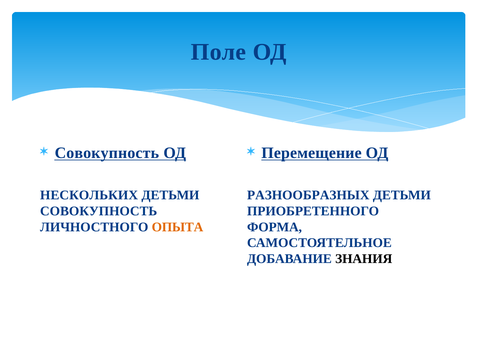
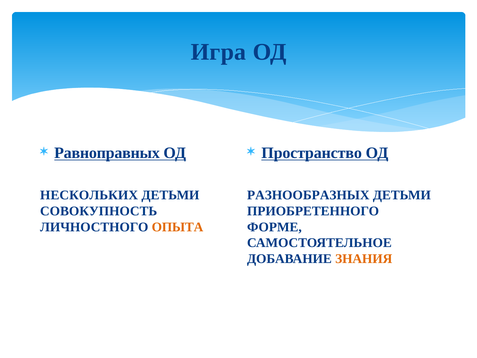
Поле: Поле -> Игра (218, 52)
Совокупность: Совокупность -> Равноправных (107, 153)
Перемещение: Перемещение -> Пространство (312, 153)
ФОРМА: ФОРМА -> ФОРМЕ (274, 227)
ЗНАНИЯ colour: black -> orange (364, 259)
